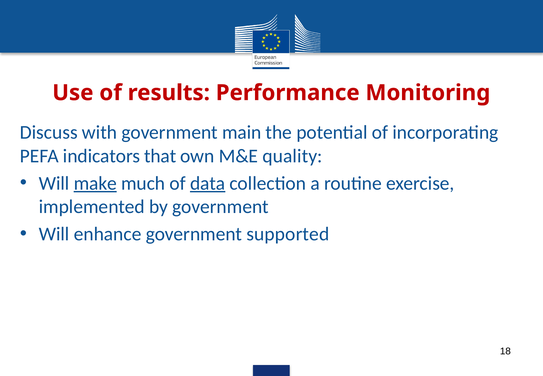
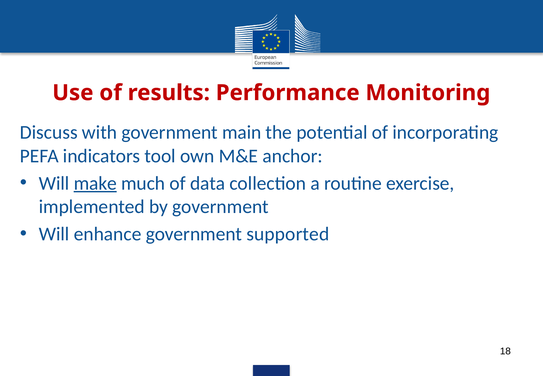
that: that -> tool (160, 156)
quality: quality -> anchor (293, 156)
data underline: present -> none (208, 183)
